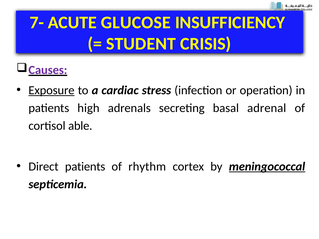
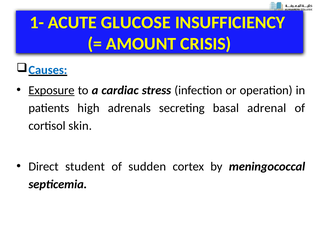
7-: 7- -> 1- (37, 23)
STUDENT: STUDENT -> AMOUNT (141, 44)
Causes colour: purple -> blue (48, 70)
able: able -> skin (80, 126)
Direct patients: patients -> student (85, 167)
rhythm: rhythm -> sudden (147, 167)
meningococcal underline: present -> none (267, 167)
